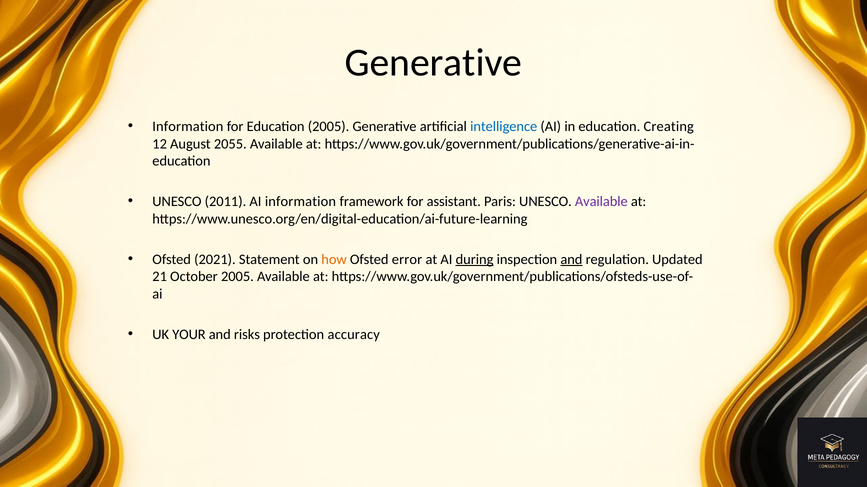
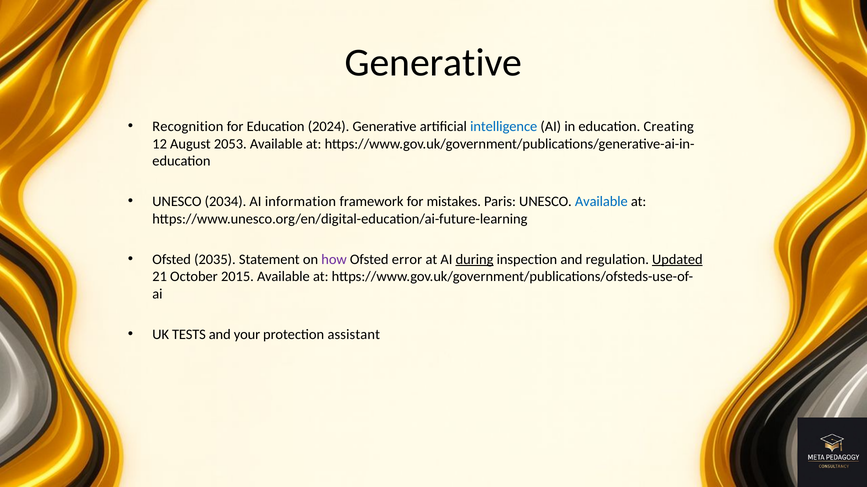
Information: Information -> Recognition (188, 127)
Education 2005: 2005 -> 2024 (329, 127)
2055: 2055 -> 2053 (230, 144)
2011: 2011 -> 2034 (225, 202)
assistant: assistant -> mistakes (454, 202)
Available colour: purple -> blue (601, 202)
2021: 2021 -> 2035 (215, 260)
how colour: orange -> purple (334, 260)
and underline: present -> none (571, 260)
Updated underline: none -> present (677, 260)
October 2005: 2005 -> 2015 (237, 277)
YOUR: YOUR -> TESTS (189, 335)
risks: risks -> your (247, 335)
accuracy: accuracy -> assistant (354, 335)
